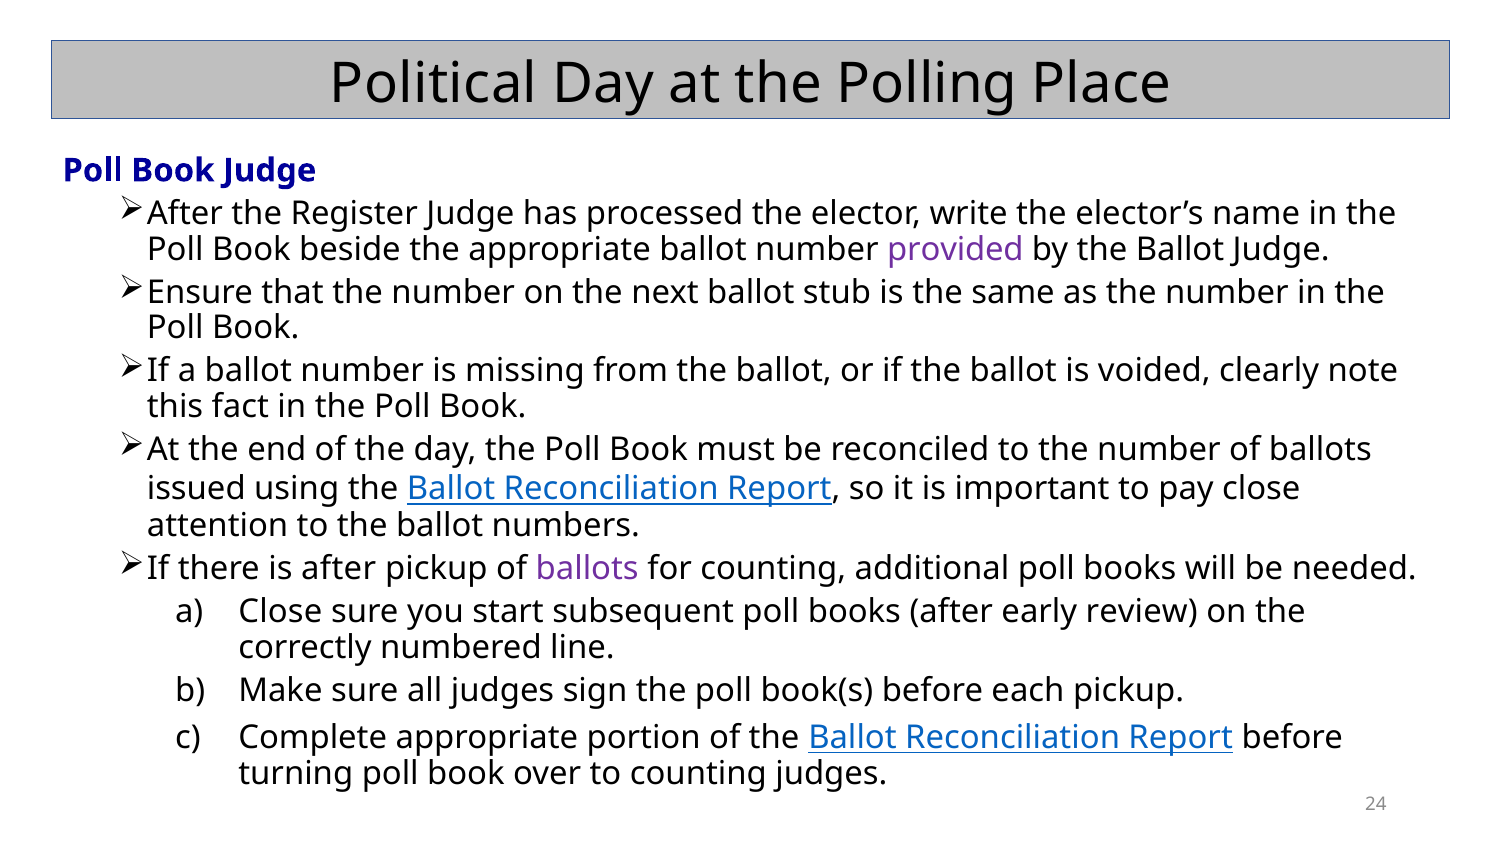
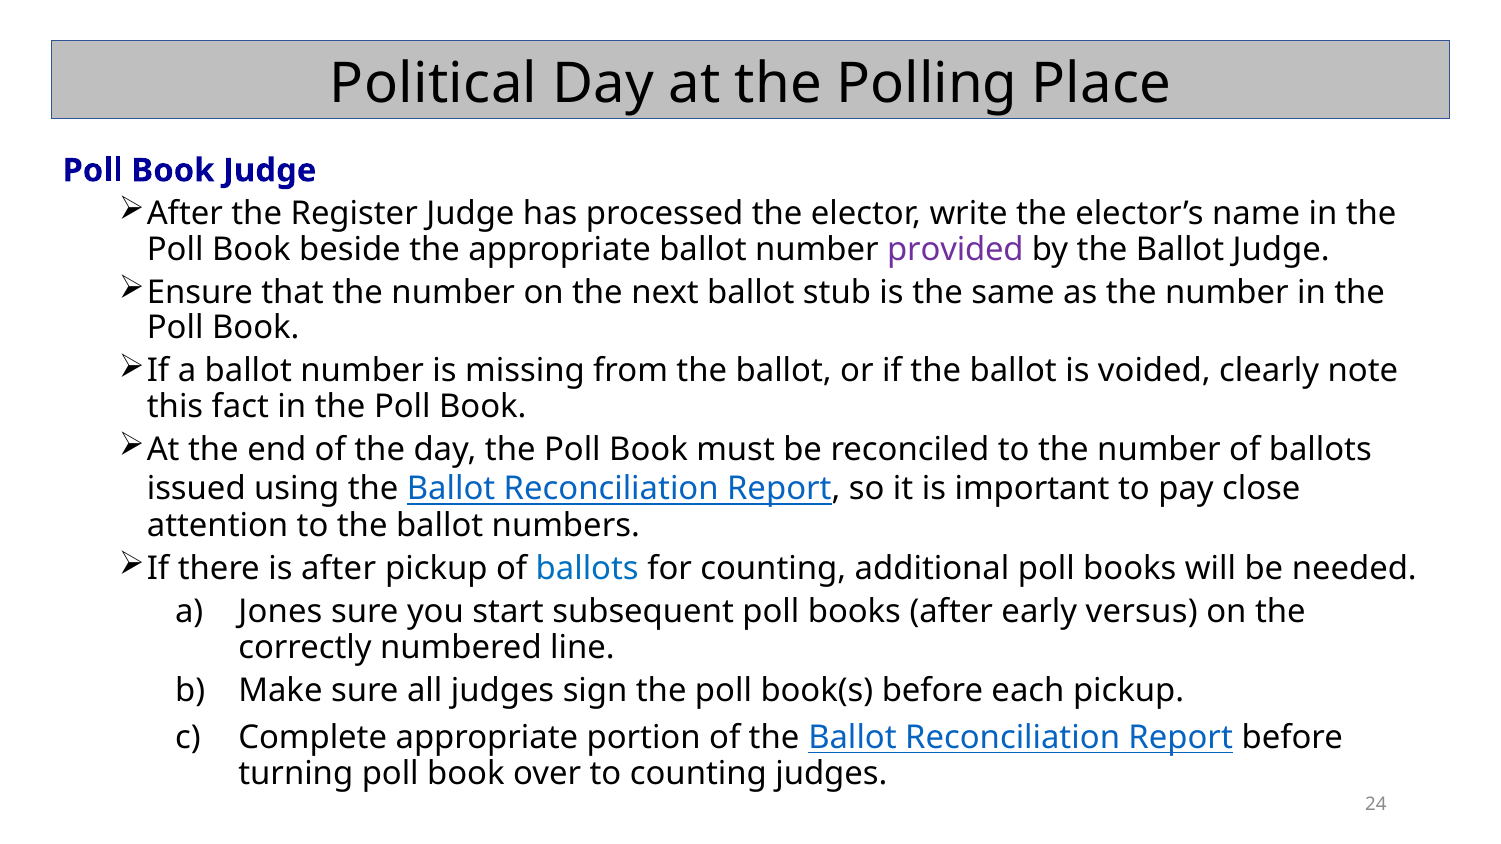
ballots colour: purple -> blue (587, 569)
a Close: Close -> Jones (280, 612)
review: review -> versus (1142, 612)
